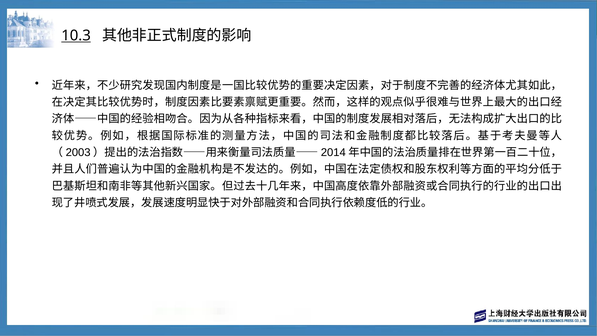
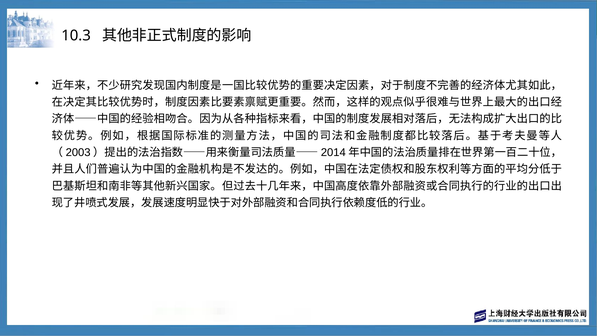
10.3 underline: present -> none (76, 36)
